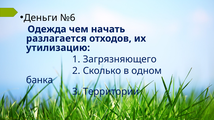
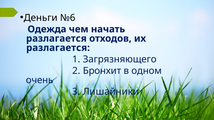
утилизацию: утилизацию -> разлагается (58, 48)
Сколько: Сколько -> Бронхит (102, 71)
банка: банка -> очень (40, 80)
Территории: Территории -> Лишайники (111, 92)
